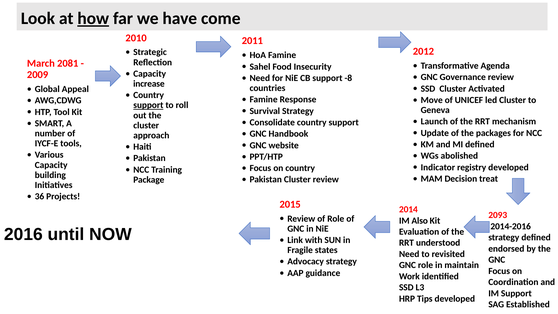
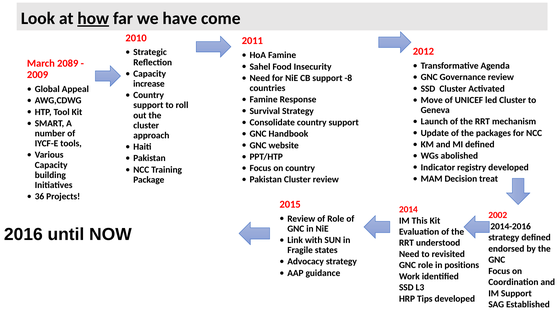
2081: 2081 -> 2089 (68, 63)
support underline: present -> none (148, 105)
2093: 2093 -> 2002 (498, 215)
Also: Also -> This (420, 221)
maintain: maintain -> positions (462, 265)
